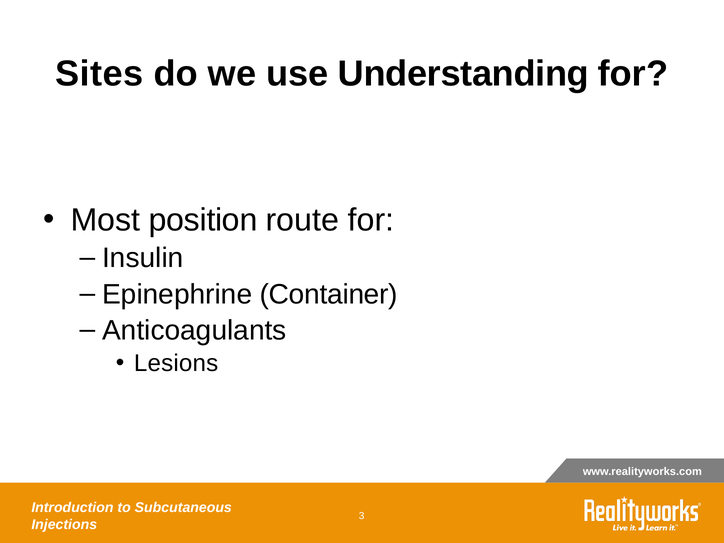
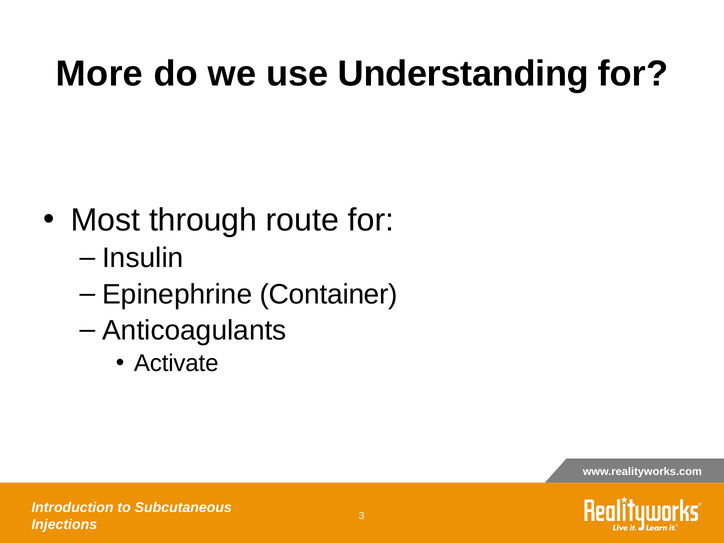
Sites: Sites -> More (99, 74)
position: position -> through (203, 220)
Lesions: Lesions -> Activate (176, 363)
